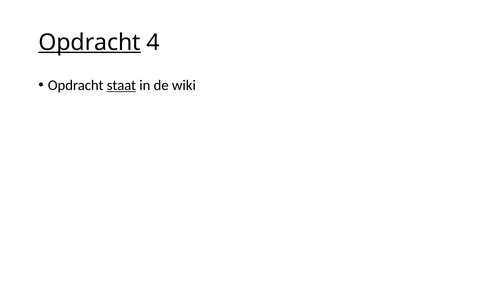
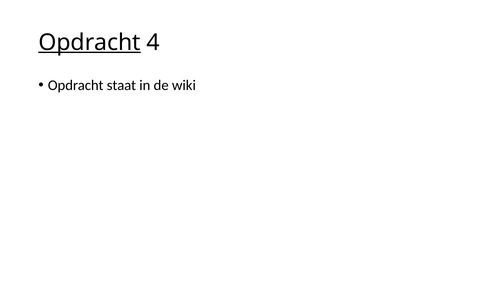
staat underline: present -> none (121, 85)
